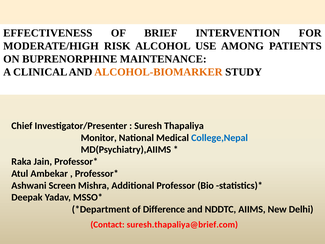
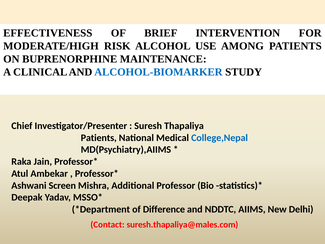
ALCOHOL-BIOMARKER colour: orange -> blue (158, 72)
Monitor: Monitor -> Patients (99, 138)
suresh.thapaliya@brief.com: suresh.thapaliya@brief.com -> suresh.thapaliya@males.com (182, 224)
